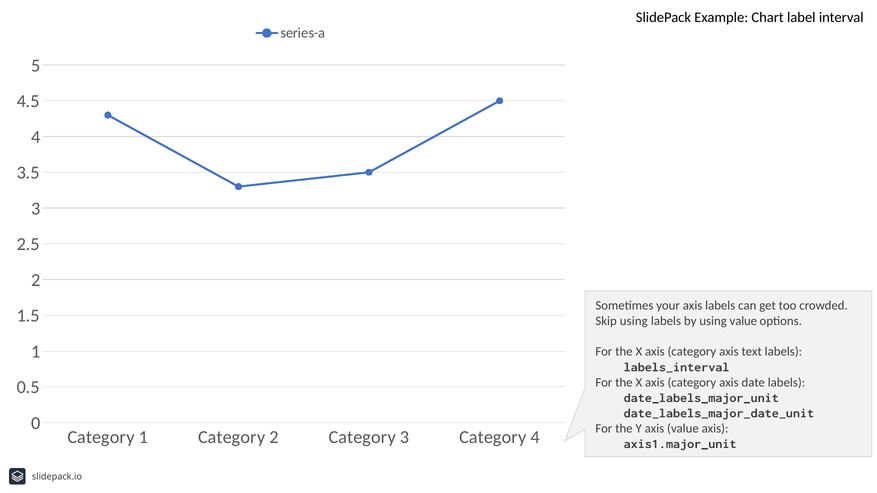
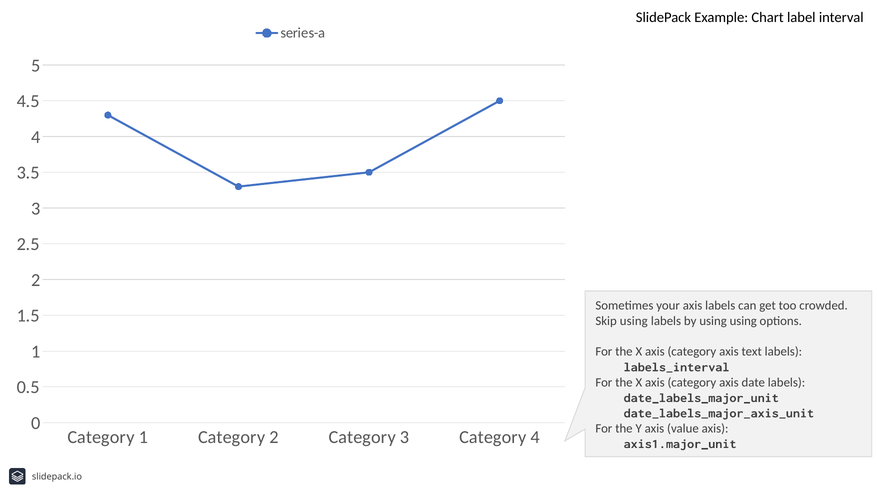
using value: value -> using (743, 321)
date_labels_major_date_unit: date_labels_major_date_unit -> date_labels_major_axis_unit (719, 413)
